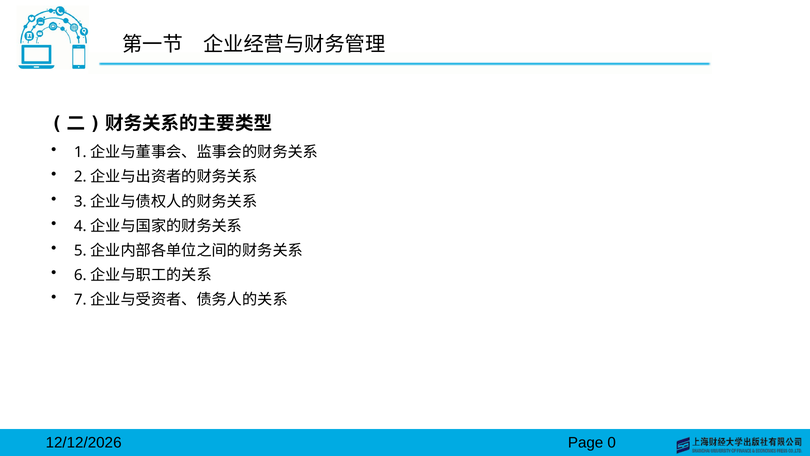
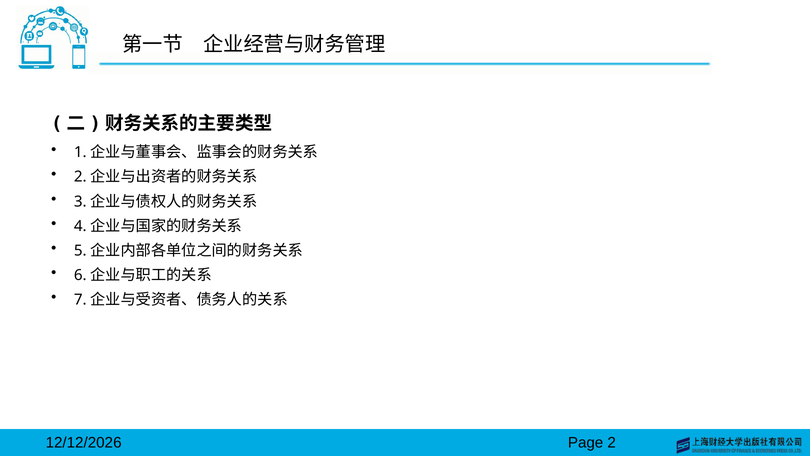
0: 0 -> 2 (612, 442)
